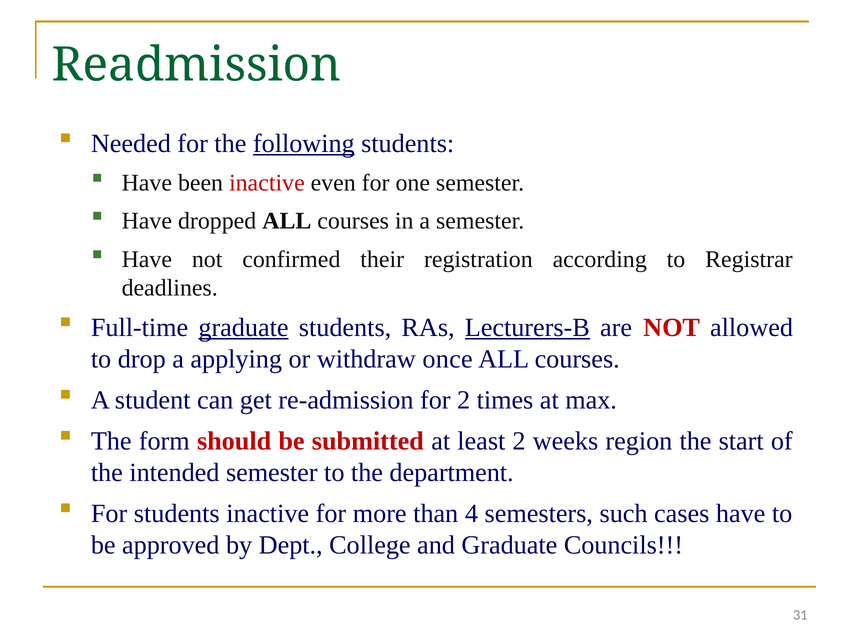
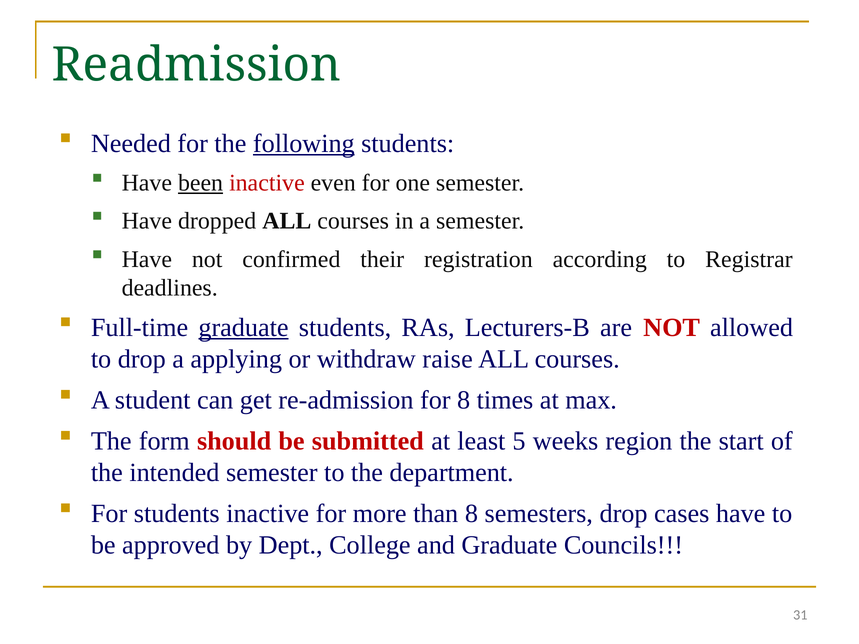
been underline: none -> present (201, 183)
Lecturers-B underline: present -> none (527, 328)
once: once -> raise (448, 359)
for 2: 2 -> 8 (464, 400)
least 2: 2 -> 5 (519, 441)
than 4: 4 -> 8 (471, 514)
semesters such: such -> drop (624, 514)
